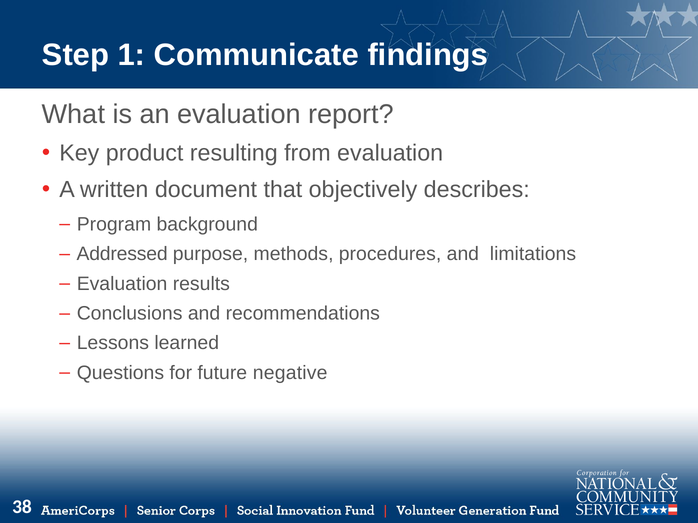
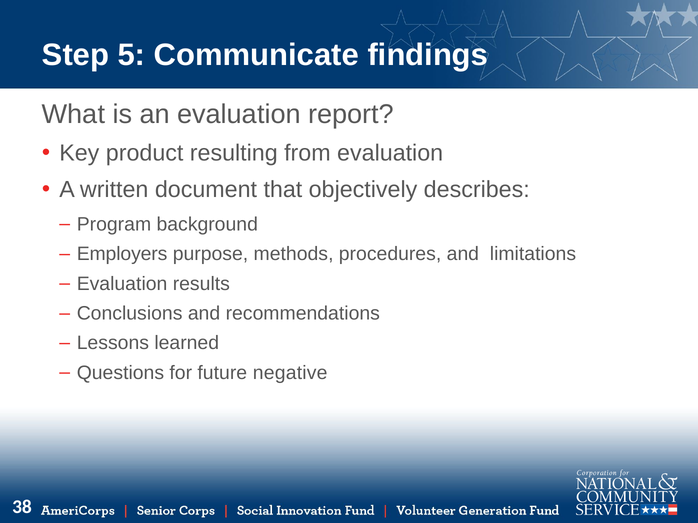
1: 1 -> 5 (131, 55)
Addressed: Addressed -> Employers (122, 254)
